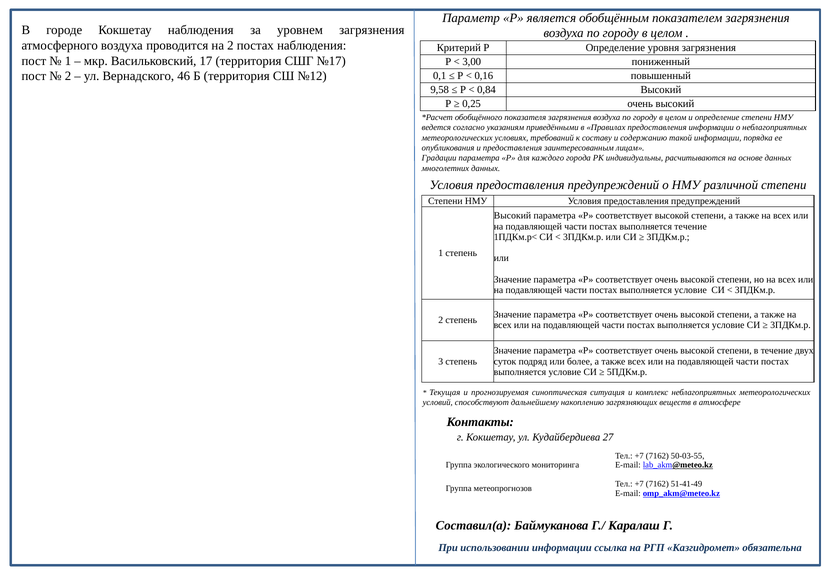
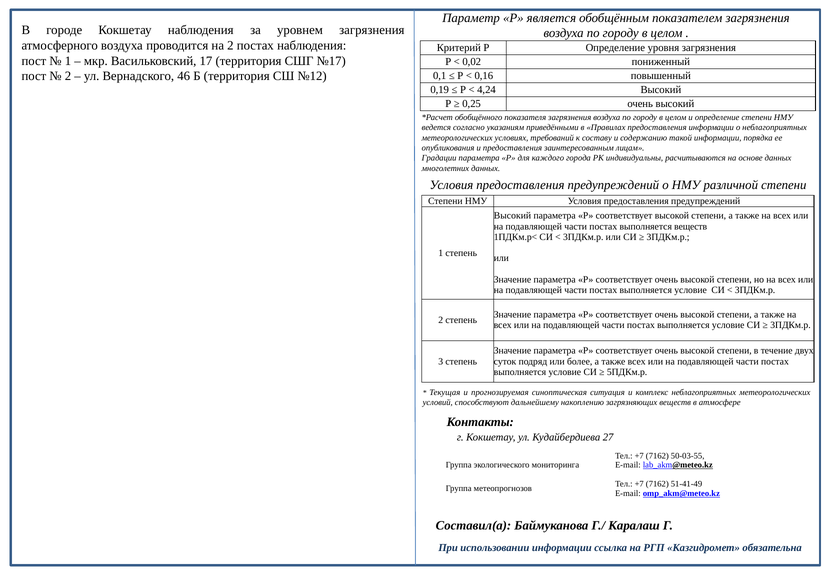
3,00: 3,00 -> 0,02 (472, 62)
9,58: 9,58 -> 0,19 (440, 90)
0,84: 0,84 -> 4,24 (486, 90)
выполняется течение: течение -> веществ (691, 227)
